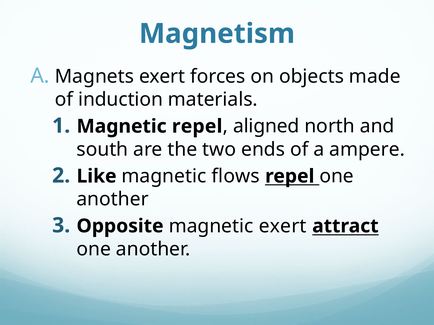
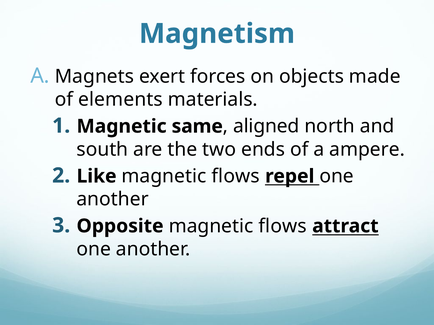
induction: induction -> elements (120, 100)
Magnetic repel: repel -> same (197, 126)
Opposite magnetic exert: exert -> flows (283, 226)
